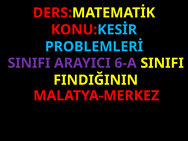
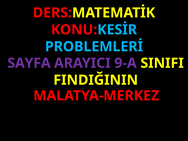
SINIFI: SINIFI -> SAYFA (29, 63)
6-A: 6-A -> 9-A (126, 63)
